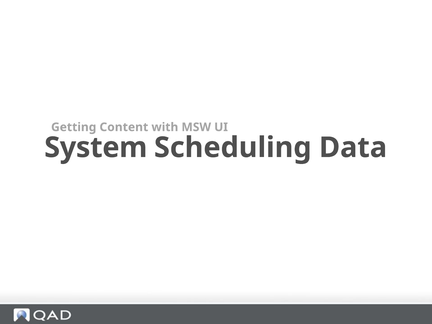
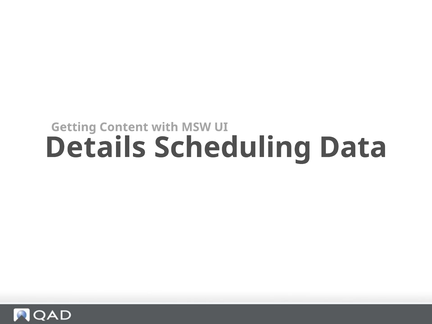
System: System -> Details (95, 148)
